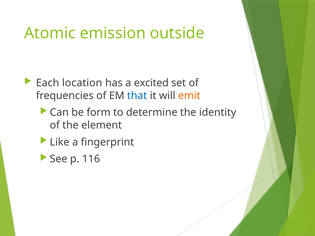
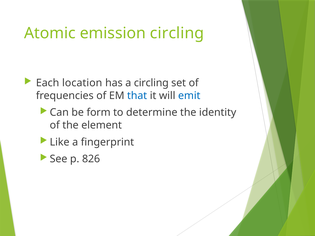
emission outside: outside -> circling (177, 33)
a excited: excited -> circling (151, 83)
emit colour: orange -> blue (189, 96)
116: 116 -> 826 (91, 159)
